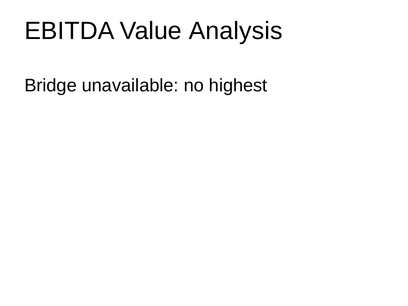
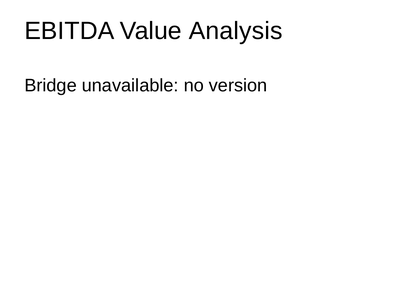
highest: highest -> version (238, 86)
